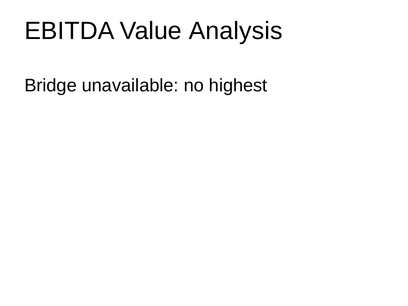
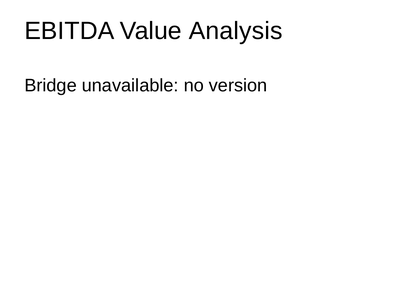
highest: highest -> version (238, 86)
